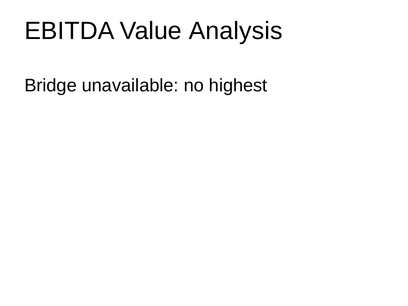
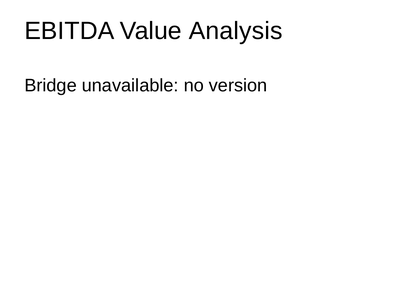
highest: highest -> version (238, 86)
